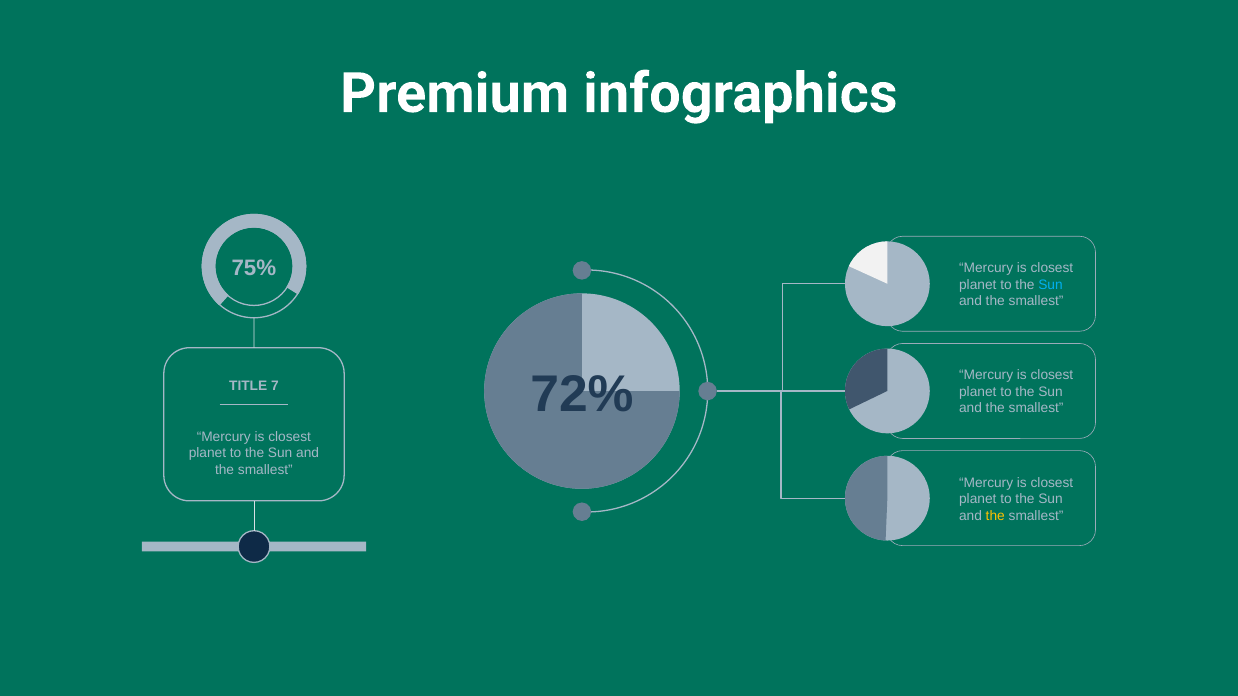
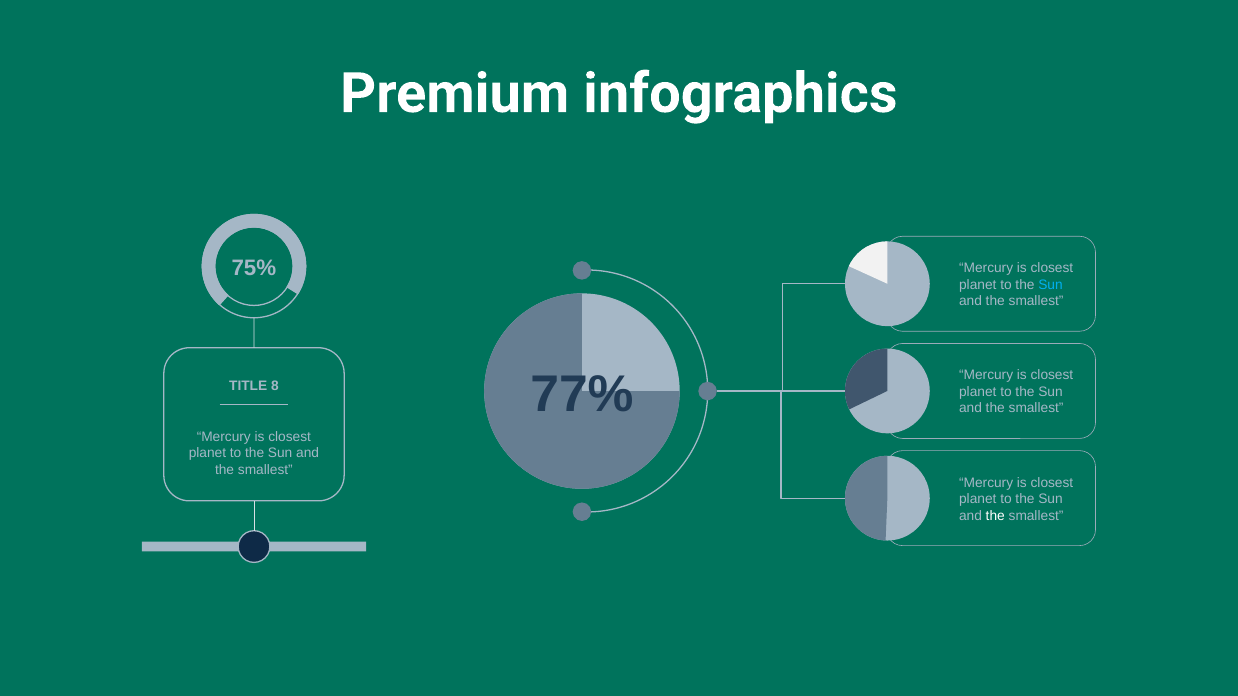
72%: 72% -> 77% (582, 395)
7: 7 -> 8 (275, 386)
the colour: yellow -> white (995, 516)
